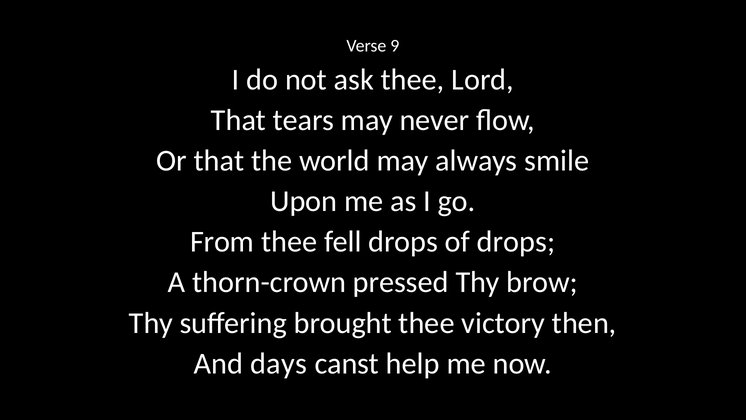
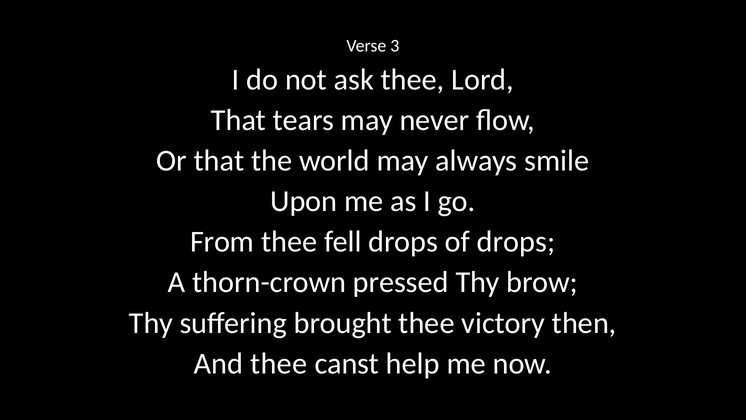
9: 9 -> 3 (395, 46)
And days: days -> thee (279, 363)
